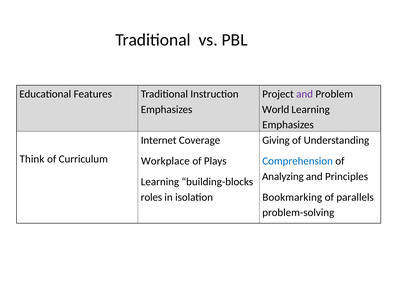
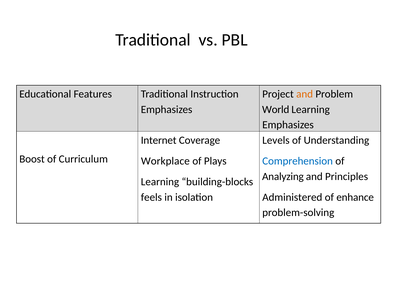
and colour: purple -> orange (305, 94)
Giving: Giving -> Levels (276, 140)
Think: Think -> Boost (32, 159)
roles: roles -> feels (151, 198)
Bookmarking: Bookmarking -> Administered (292, 198)
parallels: parallels -> enhance (355, 198)
